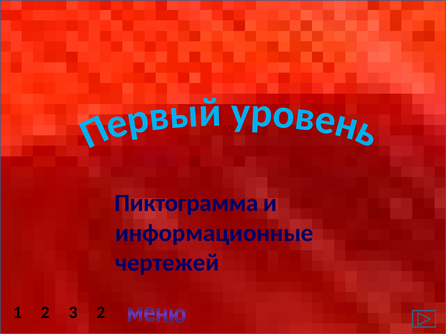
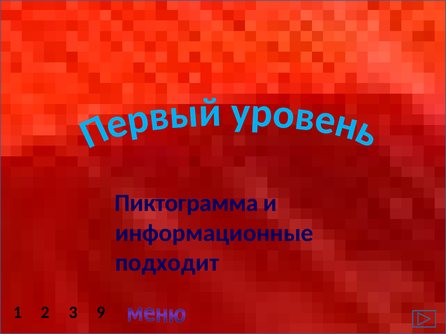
чертежей: чертежей -> подходит (167, 263)
3 2: 2 -> 9 (101, 313)
